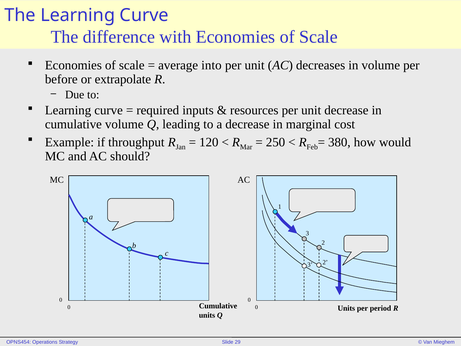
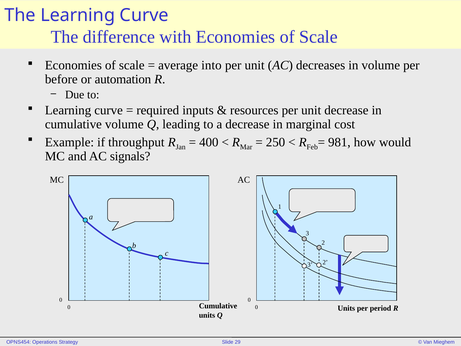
extrapolate: extrapolate -> automation (123, 79)
120: 120 -> 400 (209, 142)
380: 380 -> 981 (339, 142)
should: should -> signals (130, 156)
